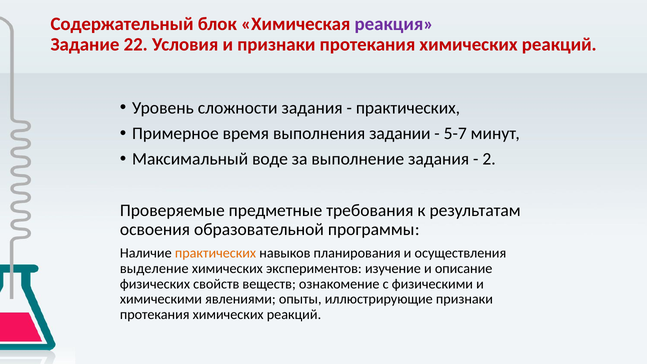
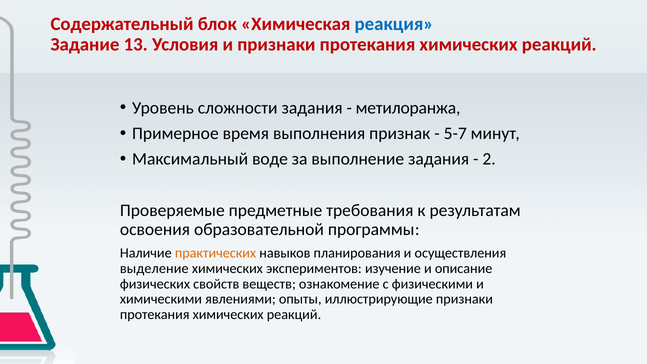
реакция colour: purple -> blue (394, 24)
22: 22 -> 13 (136, 45)
практических: практических -> метилоранжа (408, 108)
задании: задании -> признак (400, 133)
